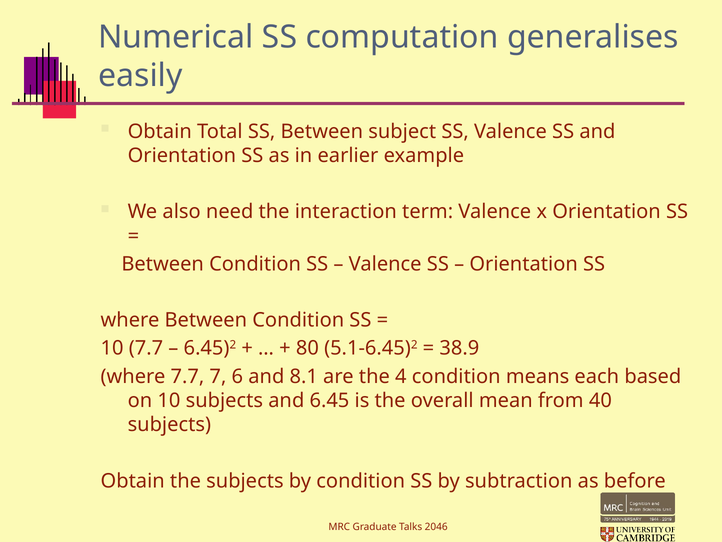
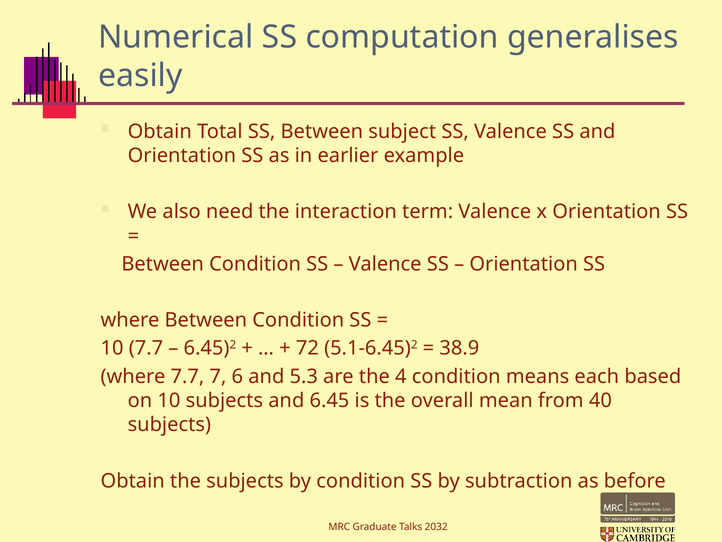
80: 80 -> 72 (307, 348)
8.1: 8.1 -> 5.3 (304, 376)
2046: 2046 -> 2032 (436, 527)
